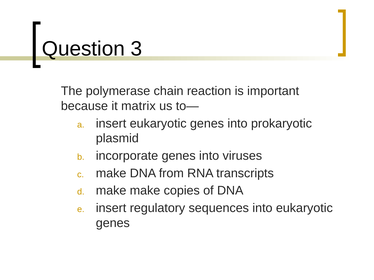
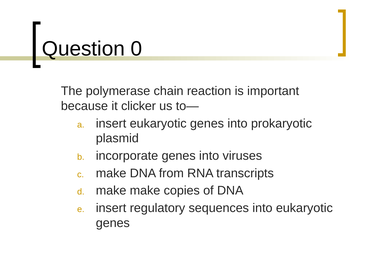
3: 3 -> 0 (136, 49)
matrix: matrix -> clicker (139, 106)
